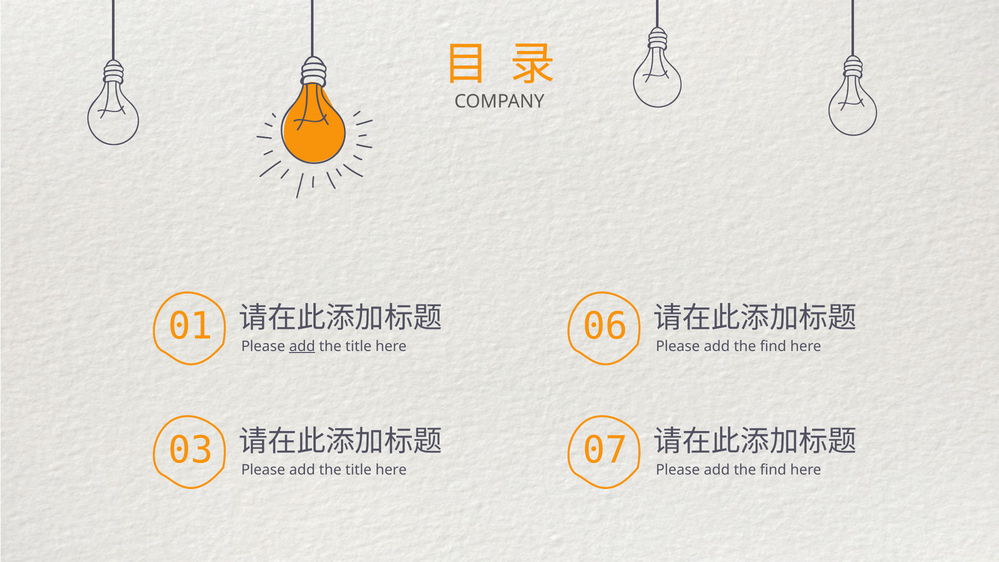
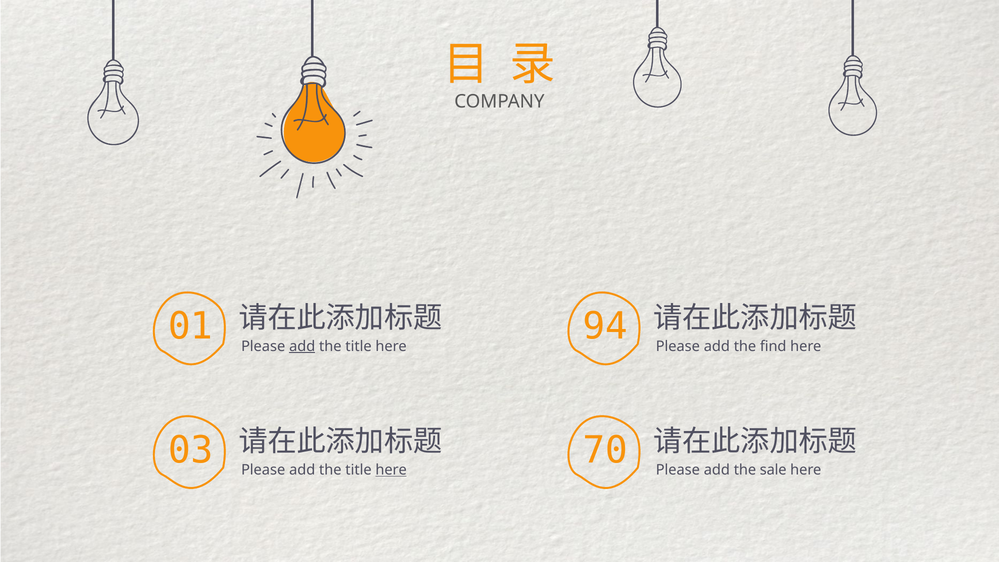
06: 06 -> 94 (605, 327)
07: 07 -> 70 (605, 450)
here underline: none -> present (391, 470)
find: find -> sale (773, 470)
